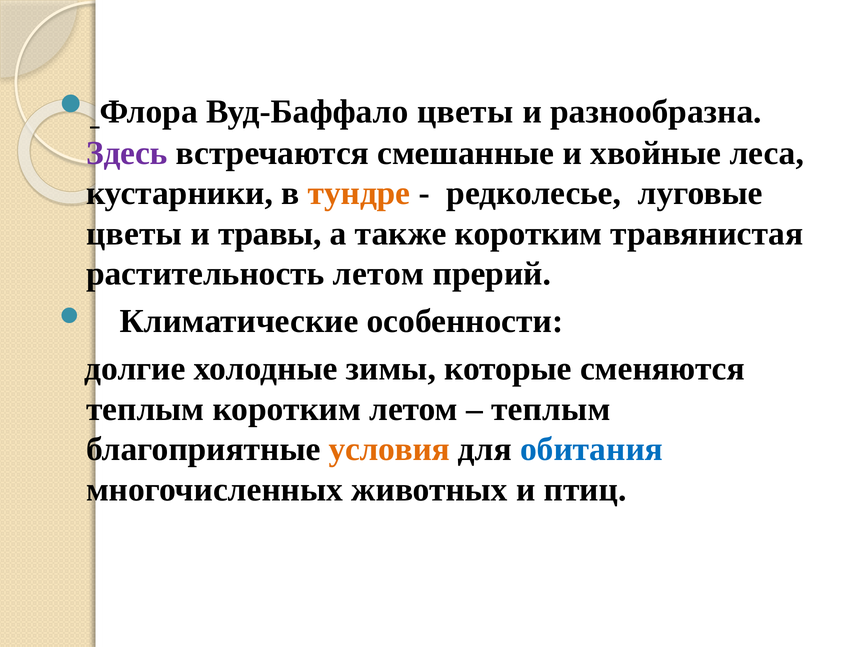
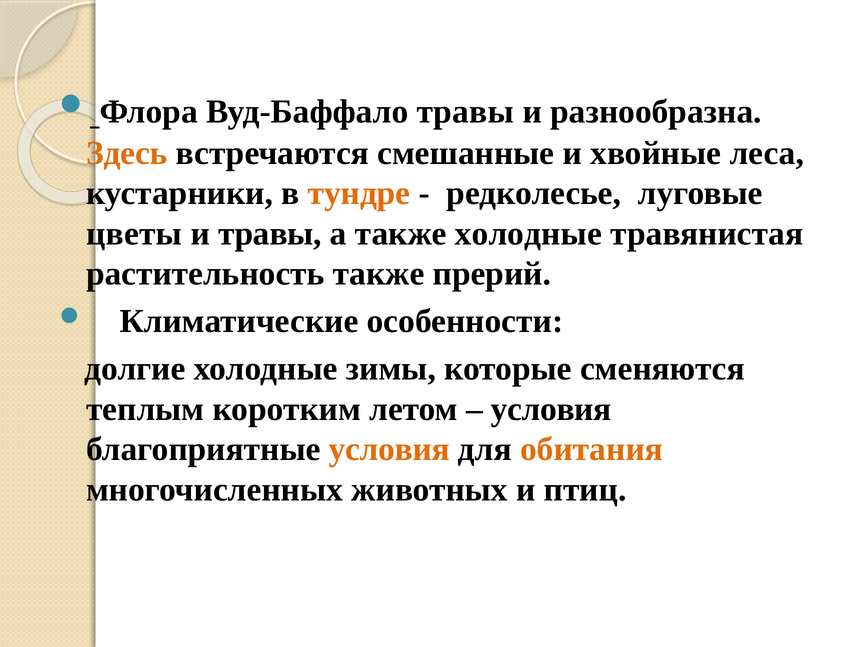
Вуд-Баффало цветы: цветы -> травы (465, 112)
Здесь colour: purple -> orange (127, 153)
также коротким: коротким -> холодные (528, 233)
растительность летом: летом -> также (379, 274)
теплым: теплым -> условия (551, 409)
обитания colour: blue -> orange (592, 449)
